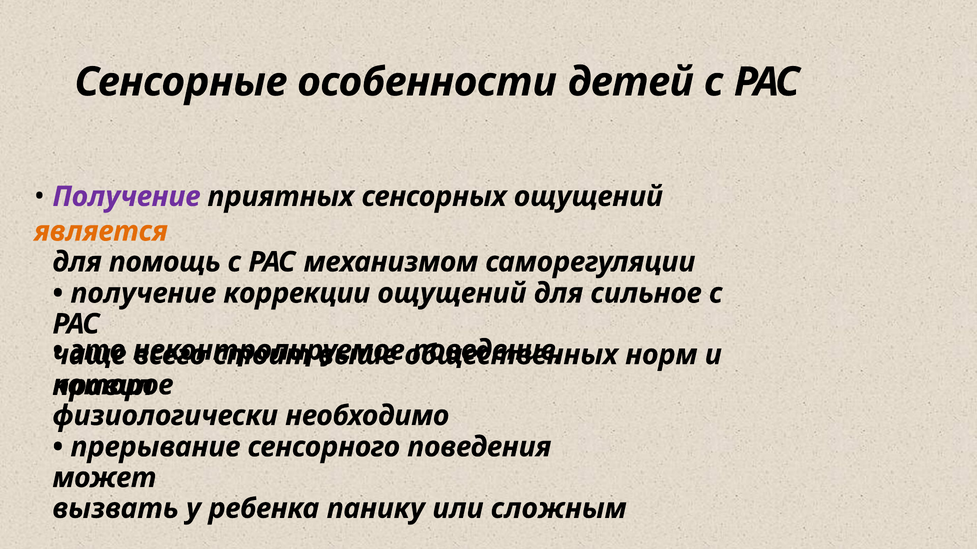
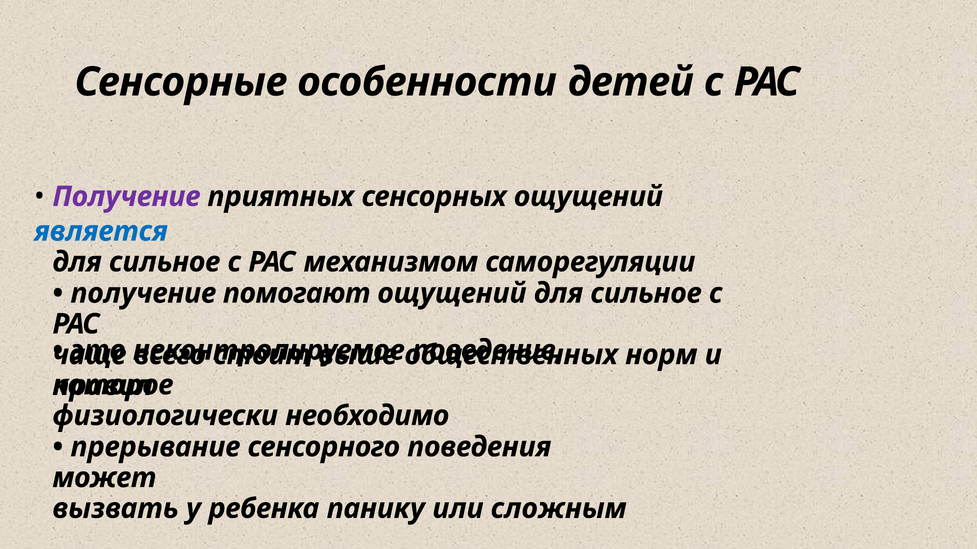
является colour: orange -> blue (101, 232)
помощь: помощь -> сильное (165, 262)
коррекции: коррекции -> помогают (297, 294)
